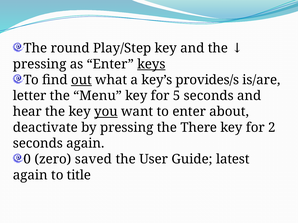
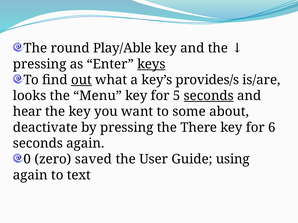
Play/Step: Play/Step -> Play/Able (122, 48)
letter: letter -> looks (30, 96)
seconds underline: none -> present (209, 96)
you underline: present -> none (106, 112)
to enter: enter -> some (189, 112)
2: 2 -> 6 (272, 128)
latest: latest -> using (233, 160)
title: title -> text (79, 175)
